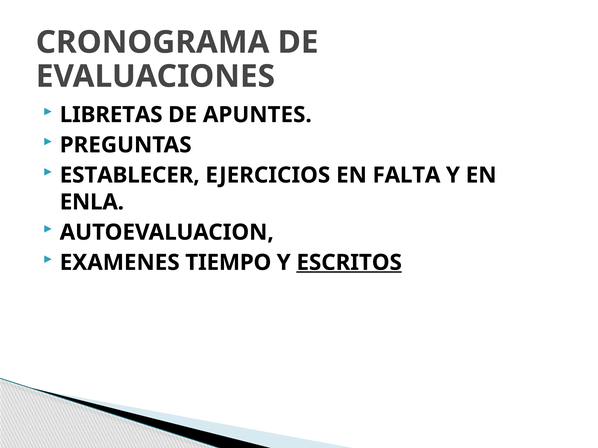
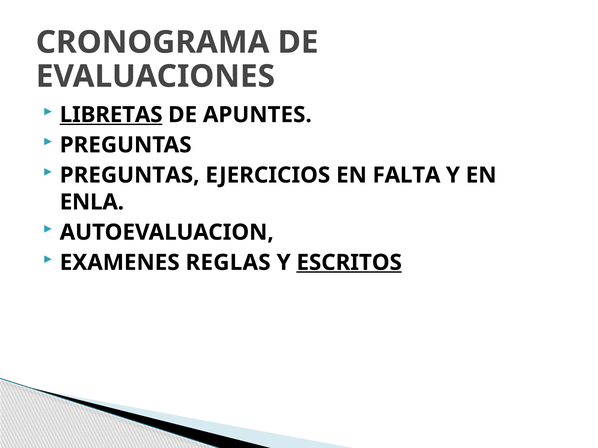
LIBRETAS underline: none -> present (111, 115)
ESTABLECER: ESTABLECER -> PREGUNTAS (130, 175)
TIEMPO: TIEMPO -> REGLAS (228, 263)
